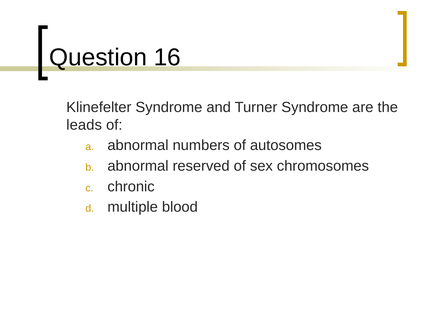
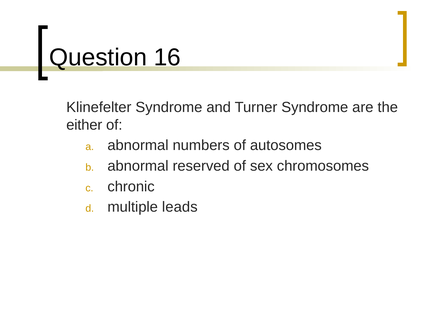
leads: leads -> either (84, 125)
blood: blood -> leads (180, 207)
